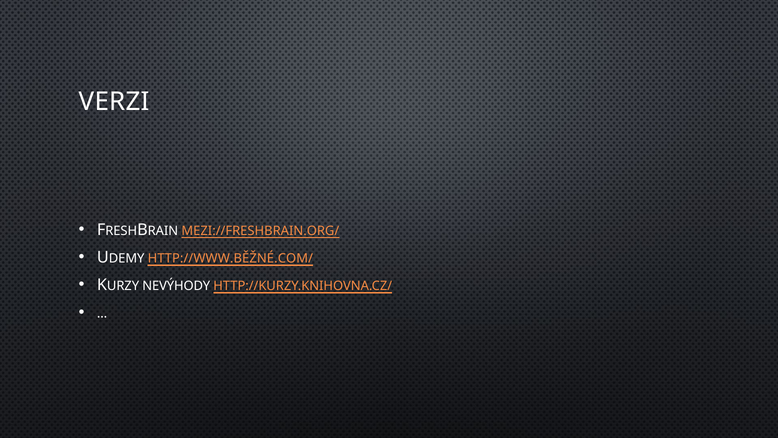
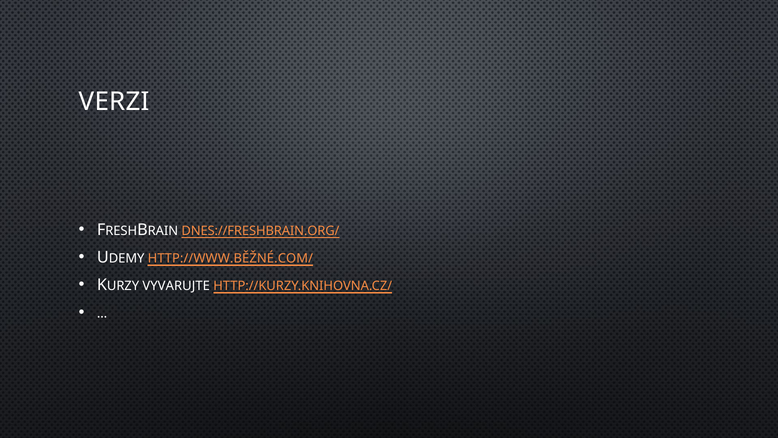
MEZI://FRESHBRAIN.ORG/: MEZI://FRESHBRAIN.ORG/ -> DNES://FRESHBRAIN.ORG/ (260, 231)
NEVÝHODY: NEVÝHODY -> VYVARUJTE (176, 286)
